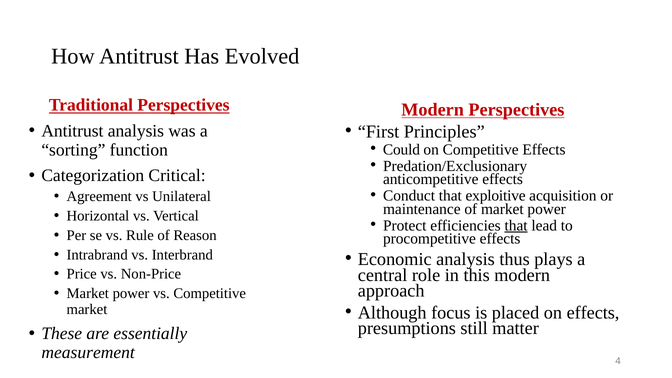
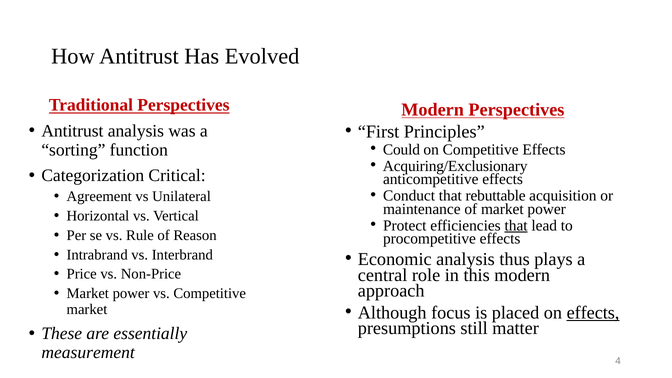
Predation/Exclusionary: Predation/Exclusionary -> Acquiring/Exclusionary (455, 166)
exploitive: exploitive -> rebuttable (496, 196)
effects underline: none -> present (593, 313)
